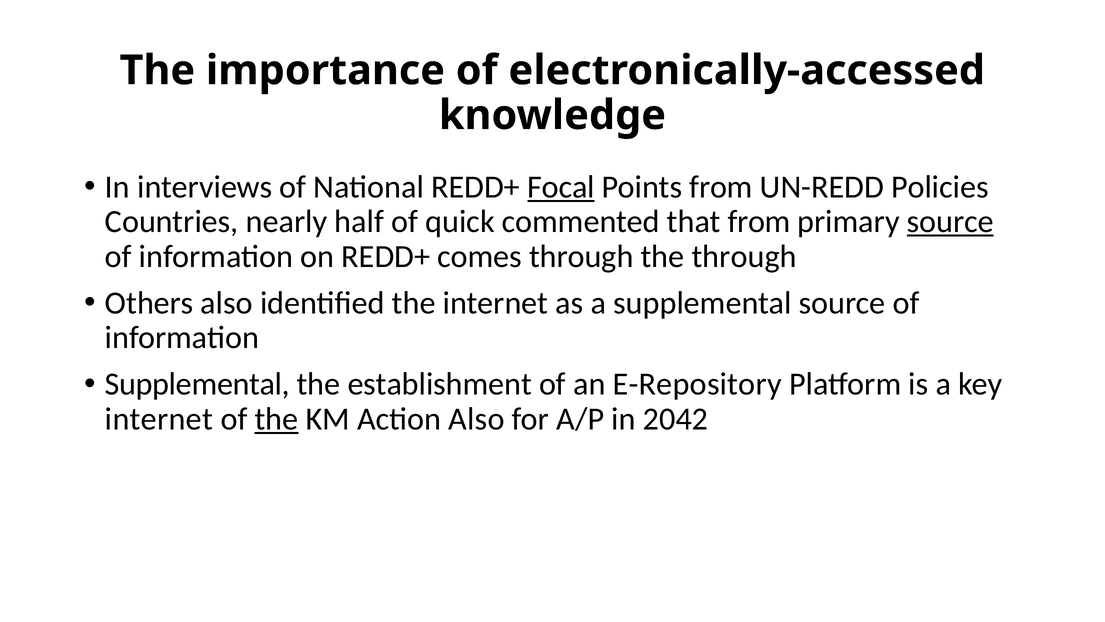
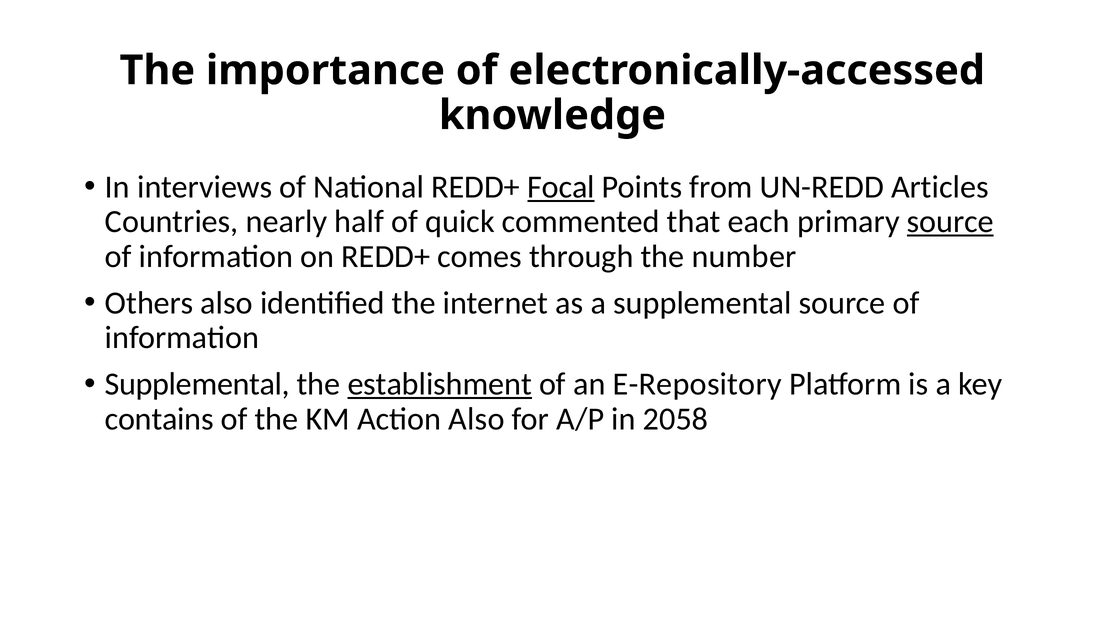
Policies: Policies -> Articles (940, 187)
that from: from -> each (759, 222)
the through: through -> number (744, 256)
establishment underline: none -> present (440, 384)
internet: internet -> contains (159, 419)
the underline: present -> none (277, 419)
2042: 2042 -> 2058 (676, 419)
